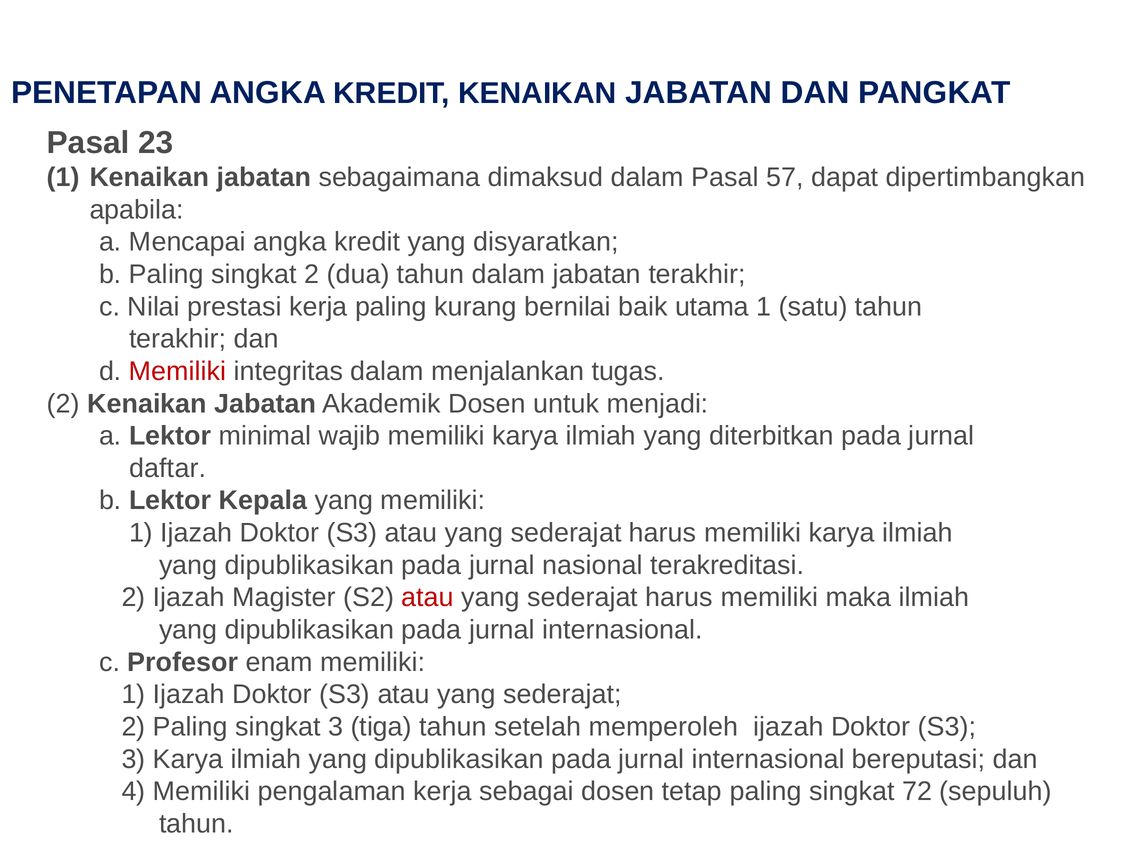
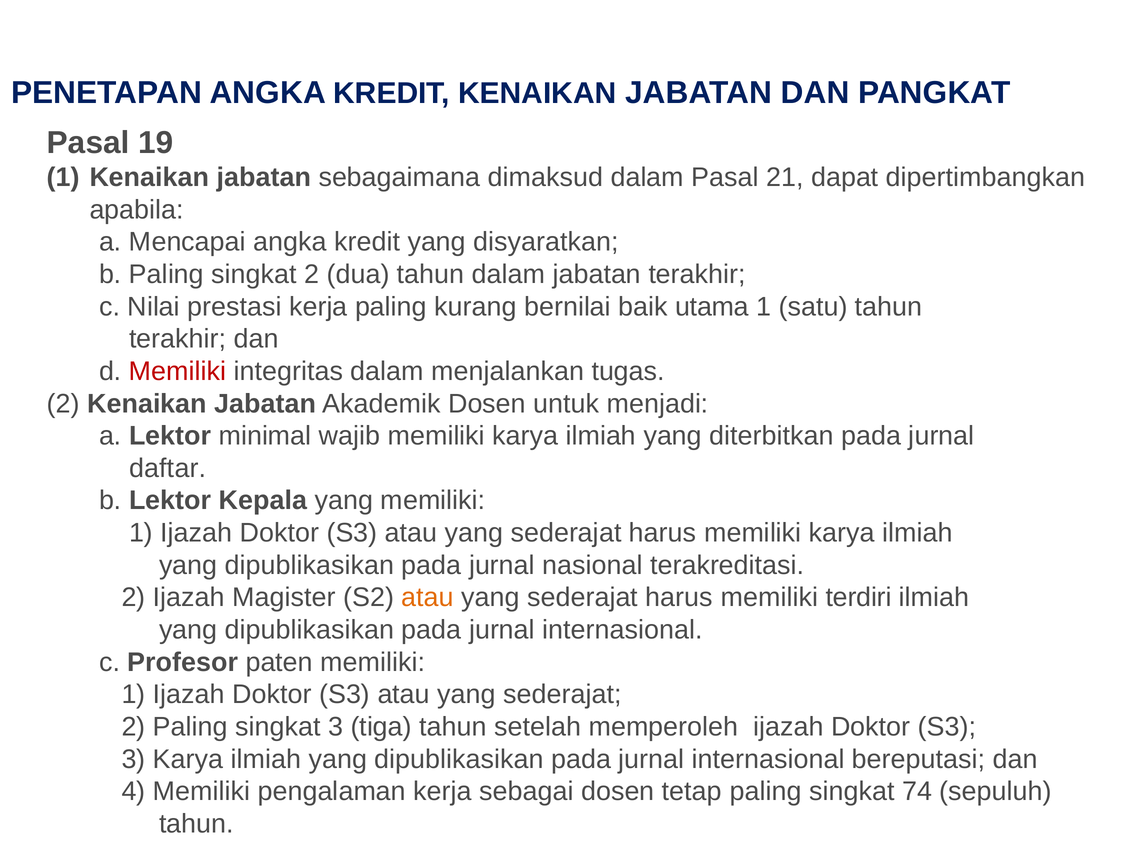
23: 23 -> 19 (156, 143)
57: 57 -> 21 (785, 177)
atau colour: red -> orange (428, 597)
maka: maka -> terdiri (859, 597)
enam: enam -> paten (279, 662)
72: 72 -> 74 (917, 791)
